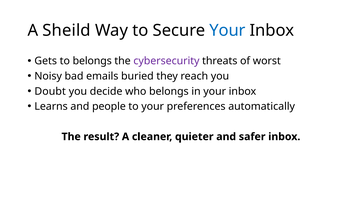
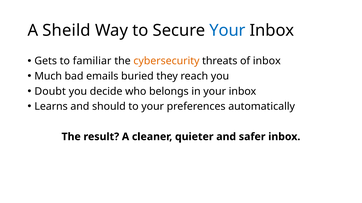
to belongs: belongs -> familiar (92, 61)
cybersecurity colour: purple -> orange (166, 61)
of worst: worst -> inbox (267, 61)
Noisy: Noisy -> Much (48, 76)
people: people -> should (109, 107)
